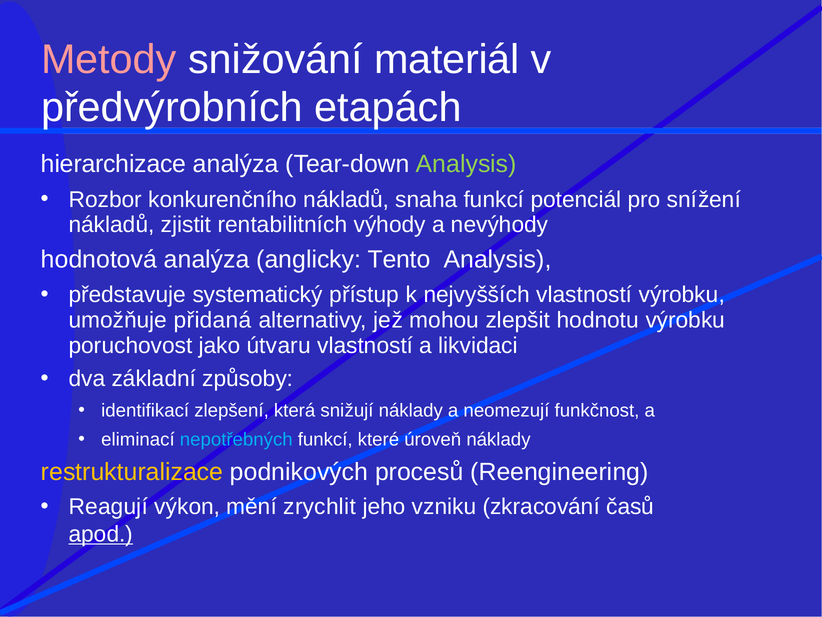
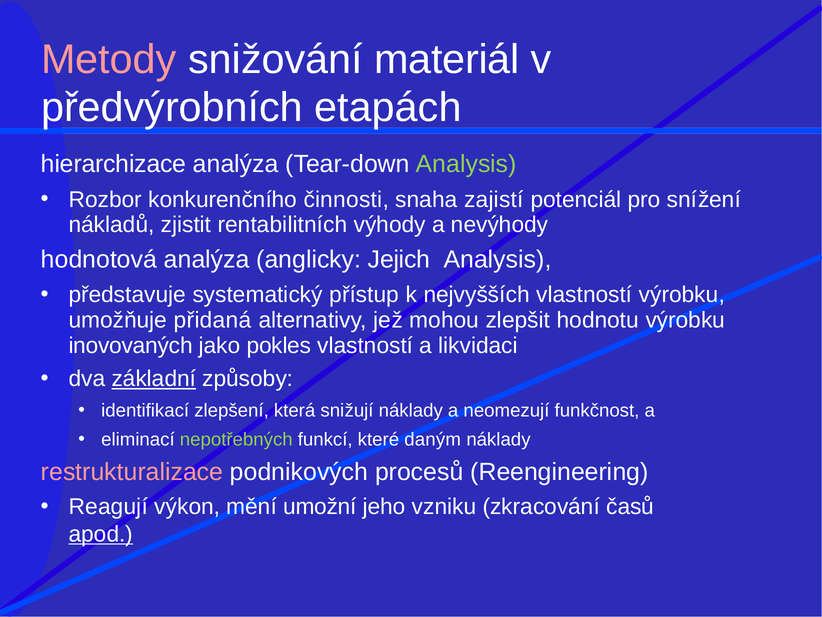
konkurenčního nákladů: nákladů -> činnosti (346, 199)
snaha funkcí: funkcí -> zajistí (494, 199)
Tento: Tento -> Jejich (399, 259)
poruchovost: poruchovost -> inovovaných (131, 345)
útvaru: útvaru -> pokles (279, 345)
základní underline: none -> present (154, 379)
nepotřebných colour: light blue -> light green (236, 439)
úroveň: úroveň -> daným (433, 439)
restrukturalizace colour: yellow -> pink (132, 472)
zrychlit: zrychlit -> umožní (320, 506)
